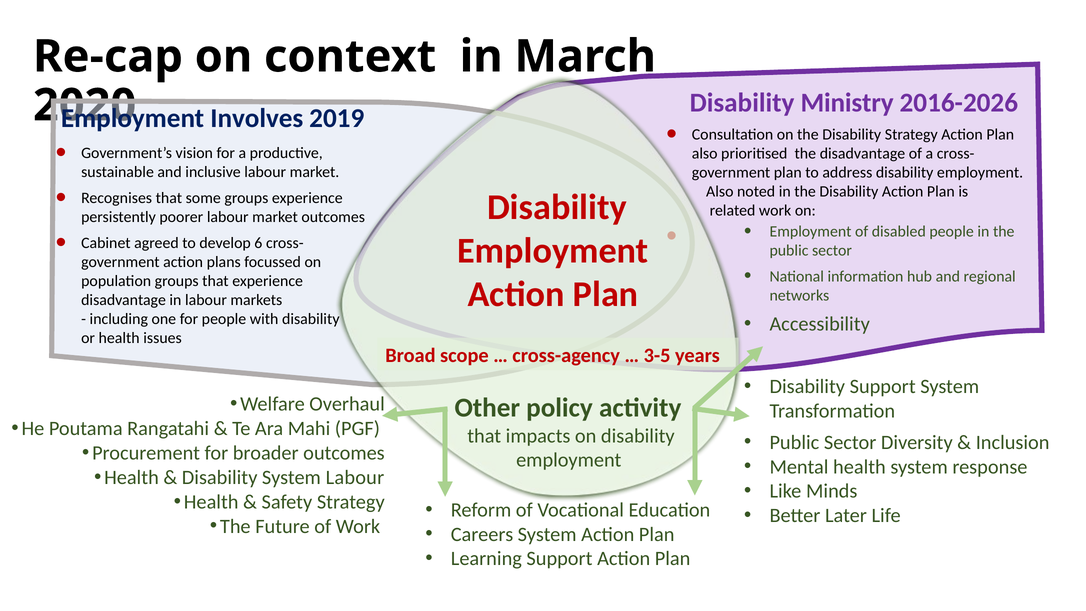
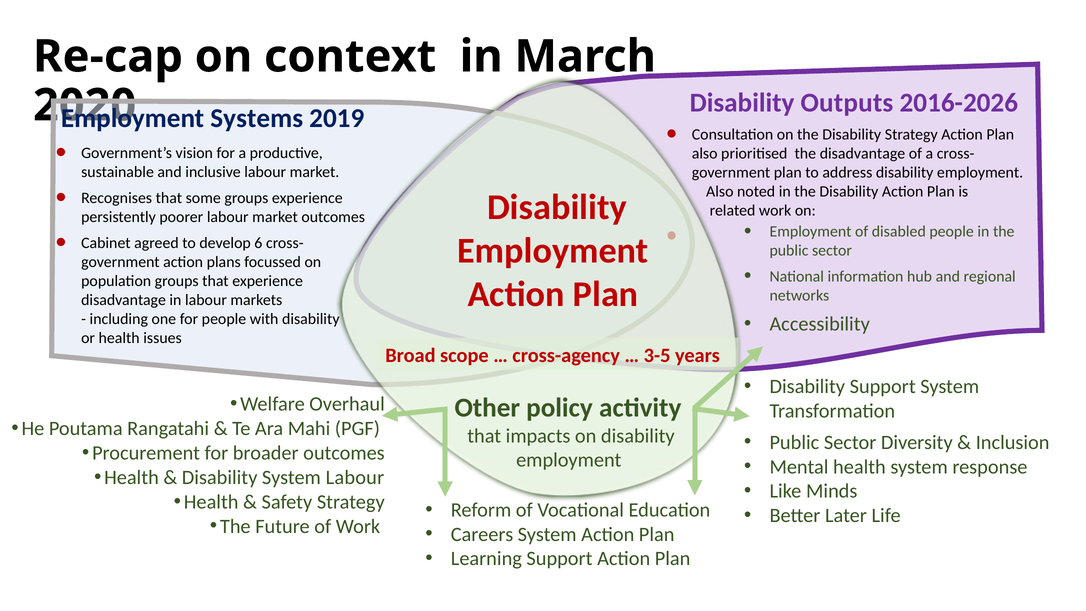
Ministry: Ministry -> Outputs (847, 103)
Involves: Involves -> Systems (257, 118)
